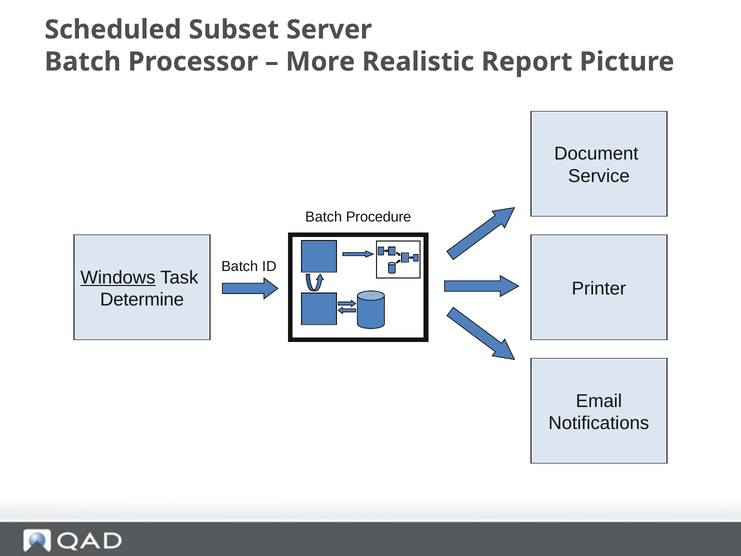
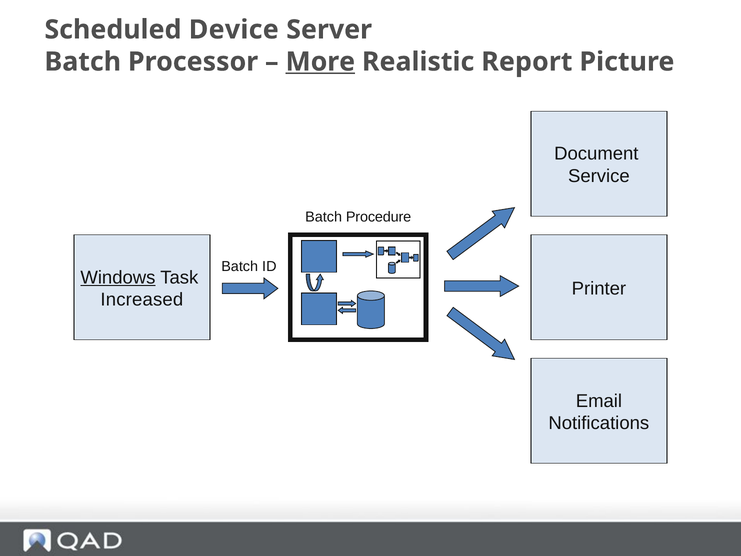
Subset: Subset -> Device (234, 30)
More underline: none -> present (320, 62)
Determine: Determine -> Increased (142, 300)
